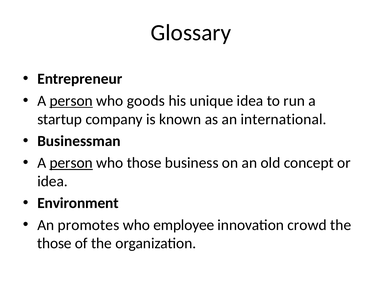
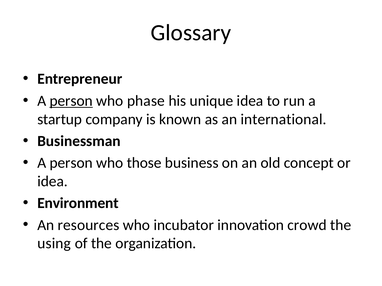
goods: goods -> phase (146, 101)
person underline: present -> none (71, 163)
promotes: promotes -> resources (88, 225)
employee: employee -> incubator (184, 225)
those: those -> using (54, 244)
